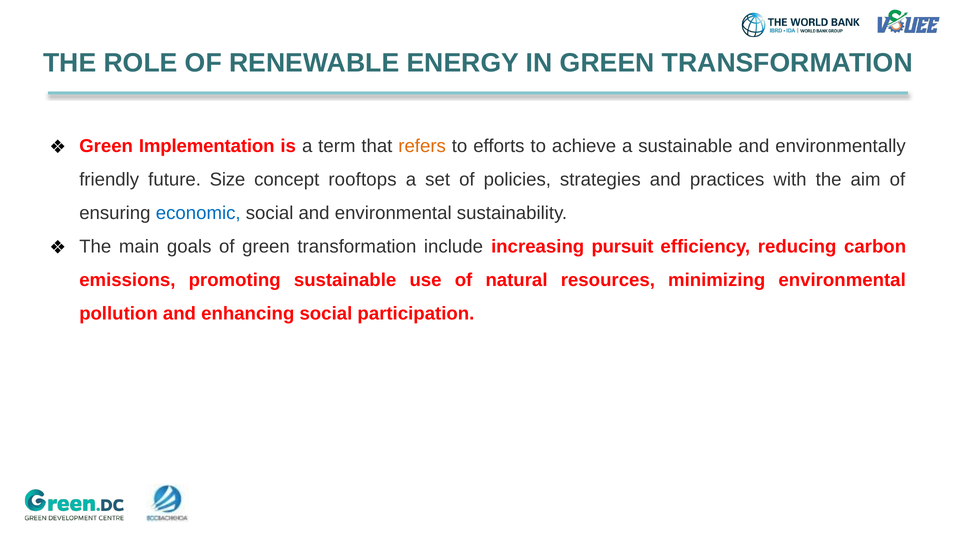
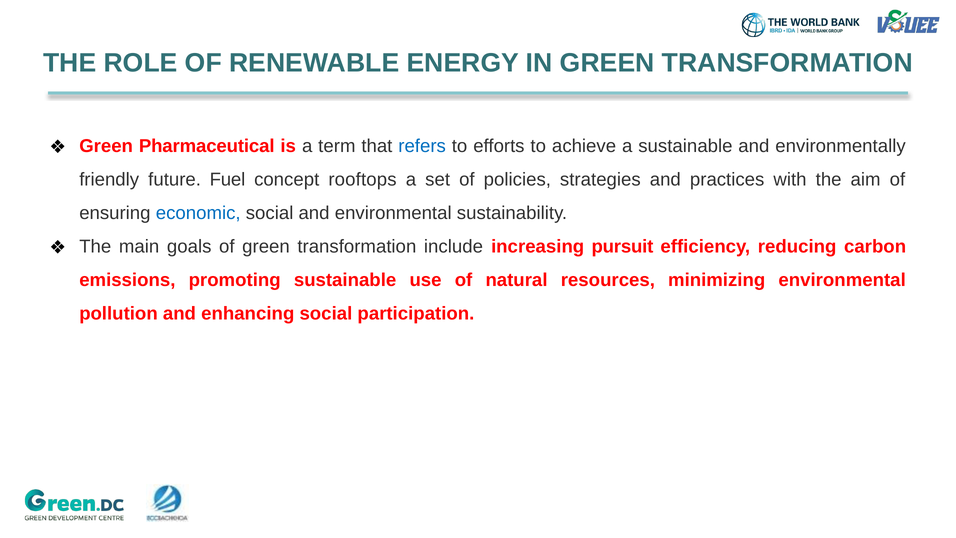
Implementation: Implementation -> Pharmaceutical (207, 146)
refers colour: orange -> blue (422, 146)
Size: Size -> Fuel (227, 180)
